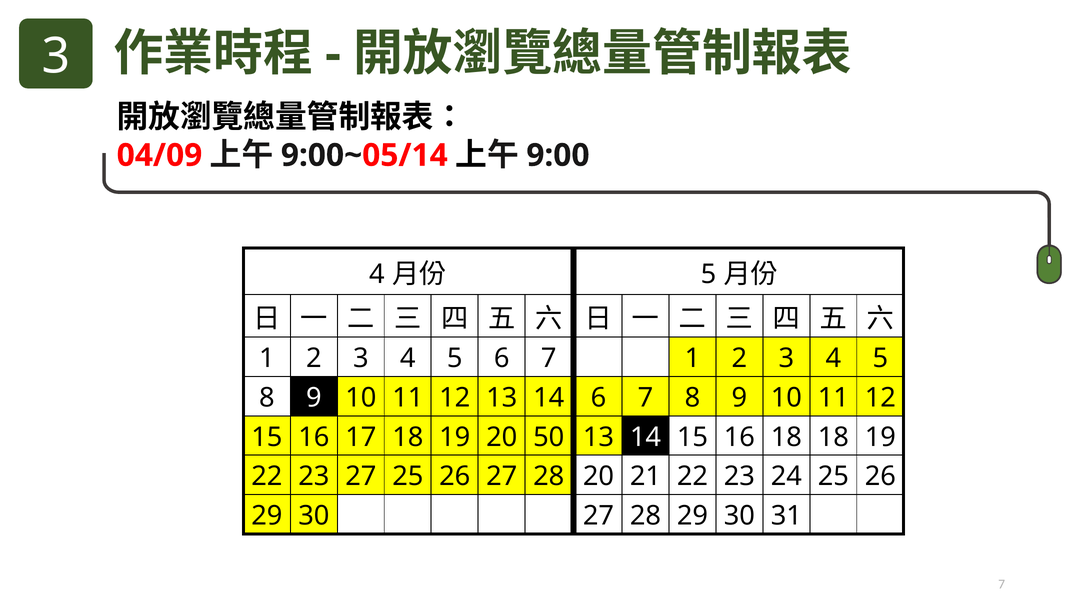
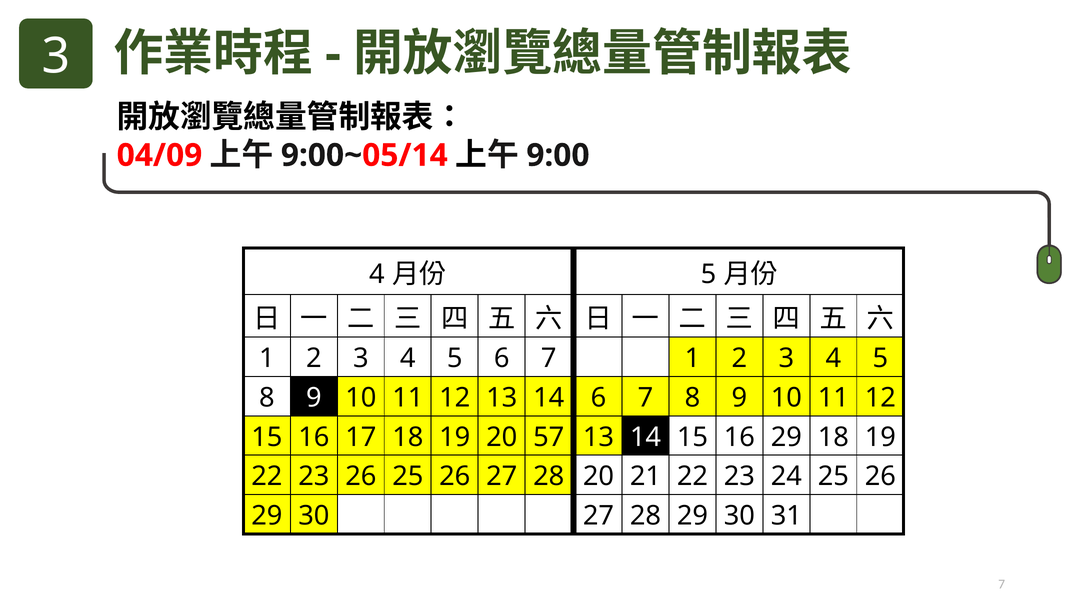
50: 50 -> 57 (549, 437)
16 18: 18 -> 29 (786, 437)
23 27: 27 -> 26 (361, 476)
